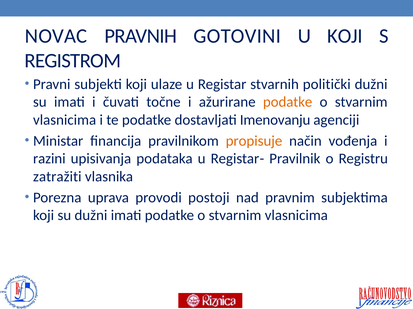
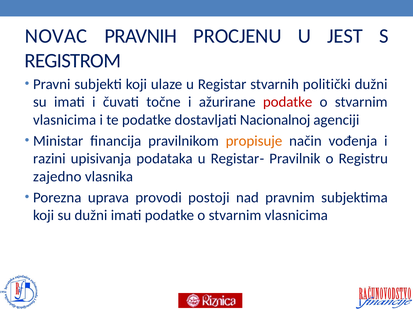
GOTOVINI: GOTOVINI -> PROCJENU (237, 36)
U KOJI: KOJI -> JEST (345, 36)
podatke colour: orange -> red (288, 102)
Imenovanju: Imenovanju -> Nacionalnoj (275, 120)
zatražiti: zatražiti -> zajedno (57, 177)
